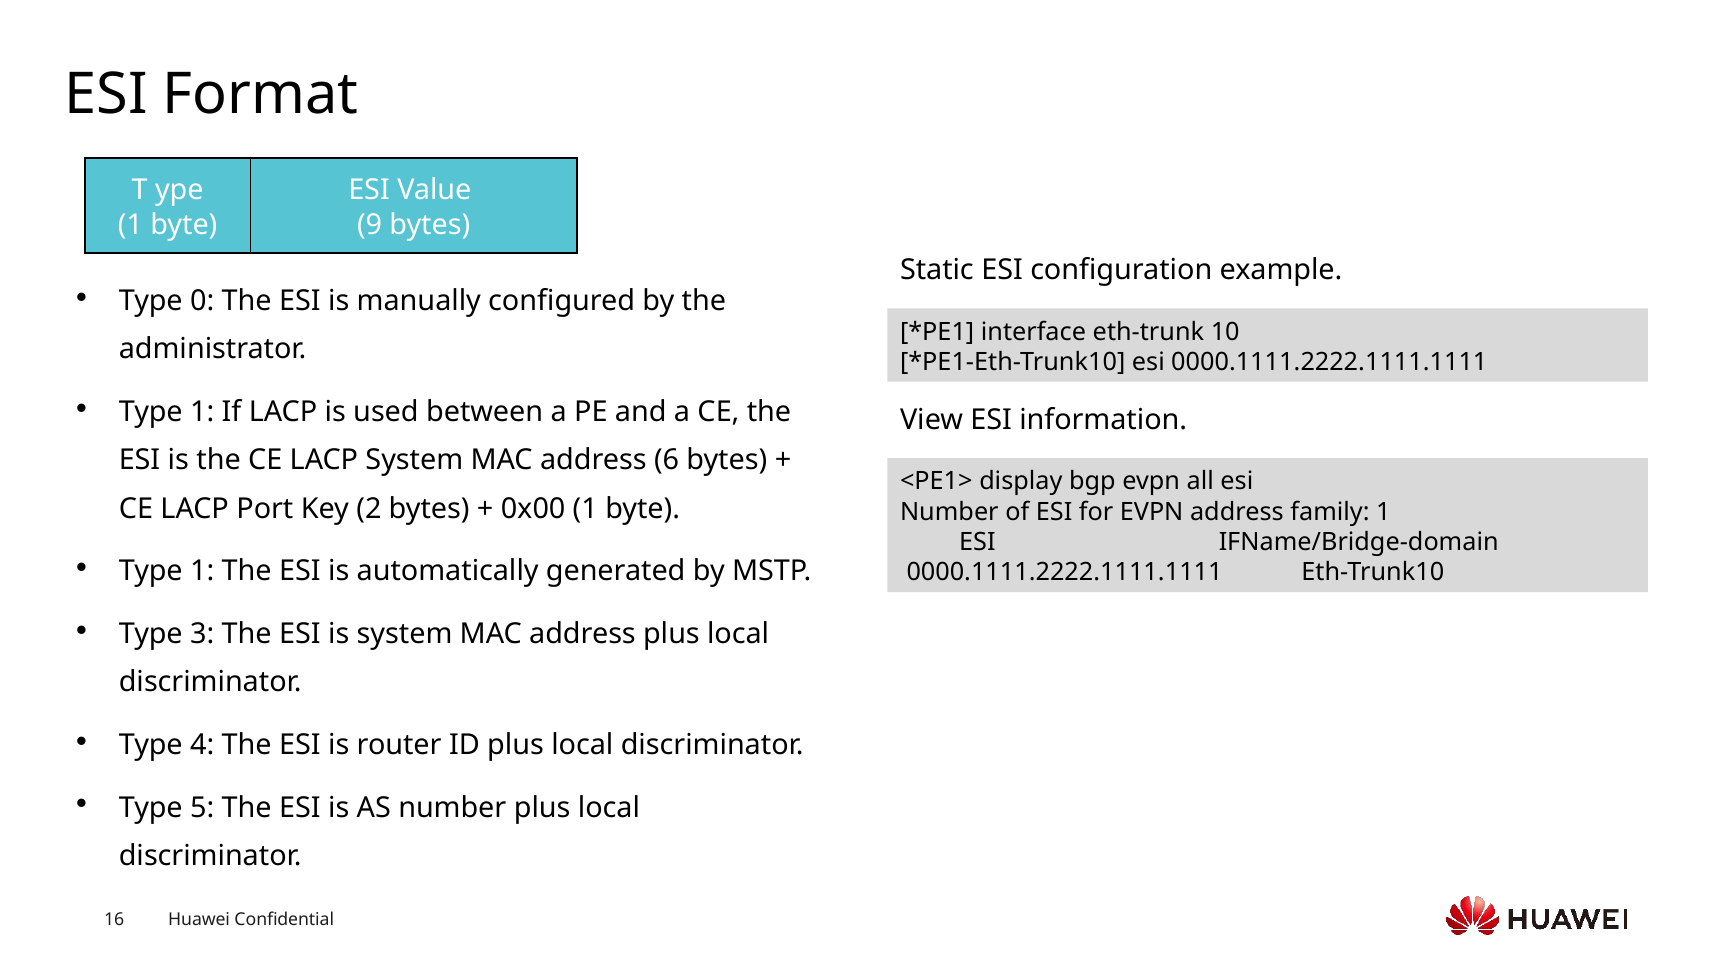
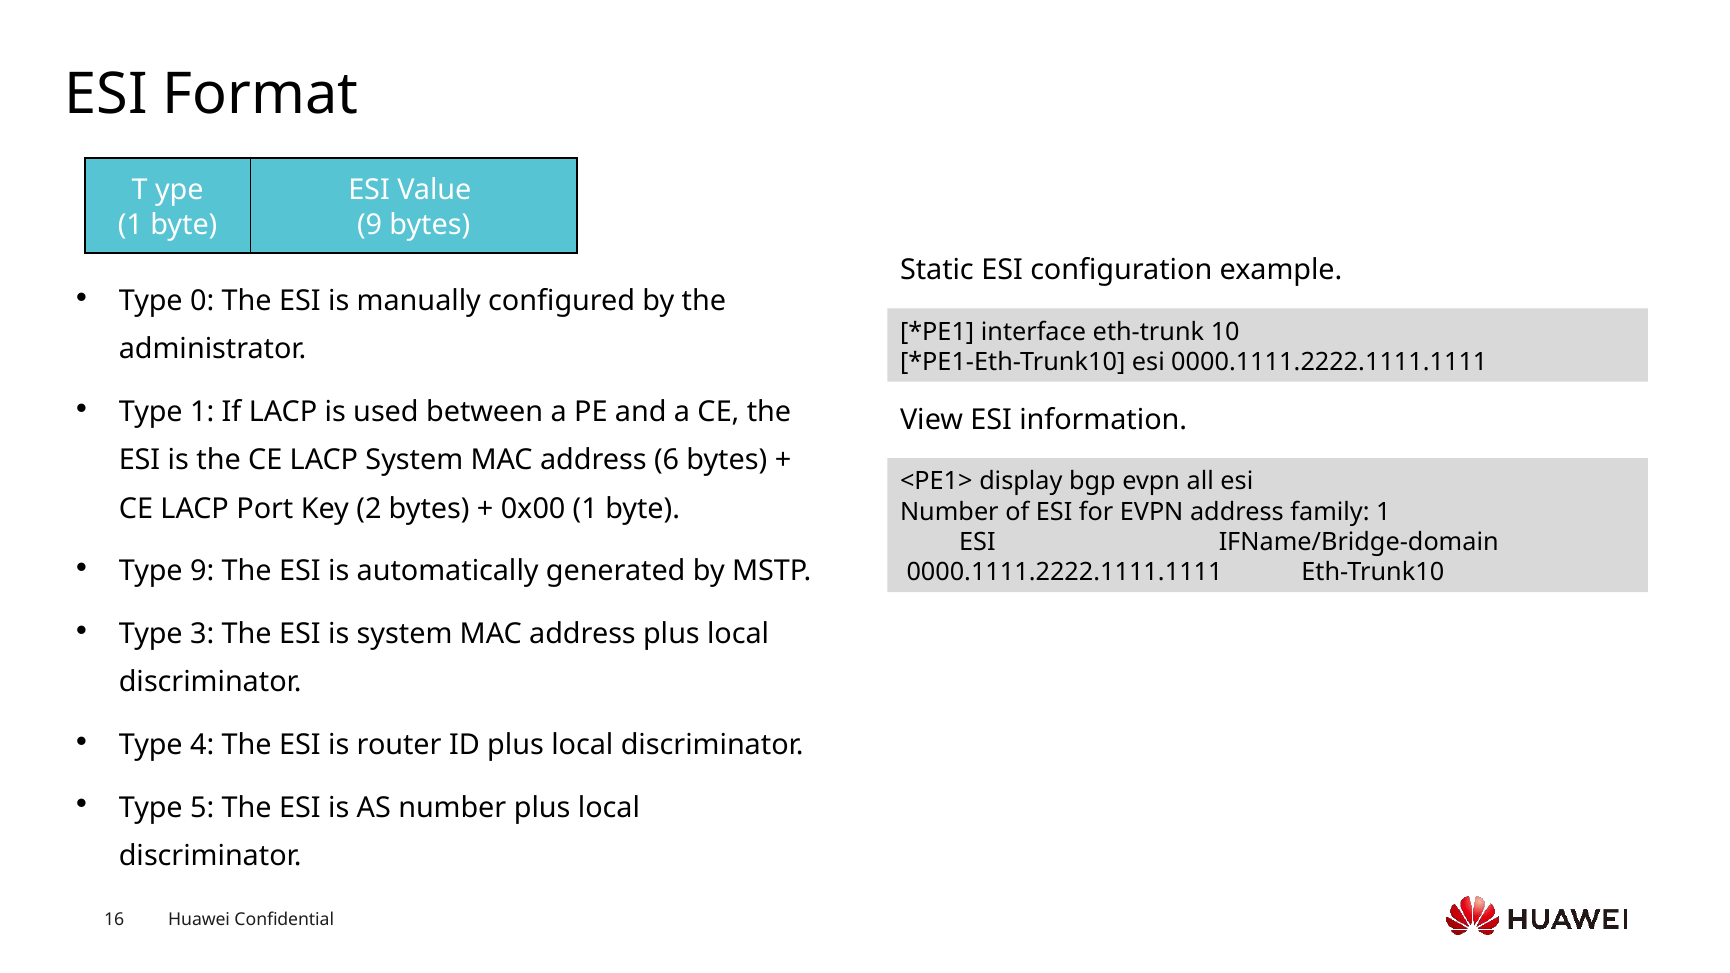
1: 1 -> 9 (202, 571)
